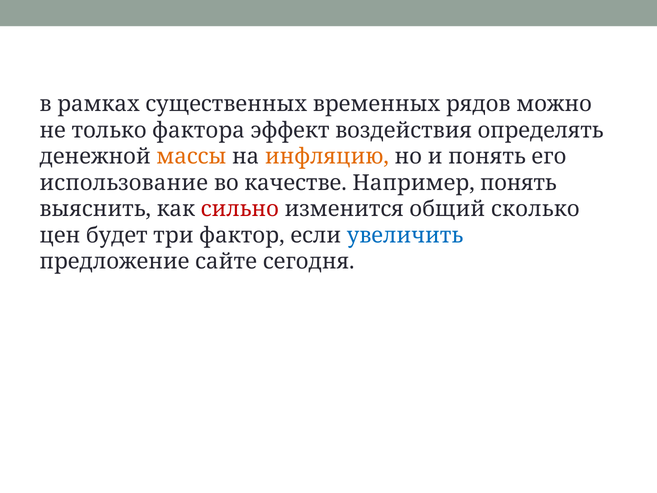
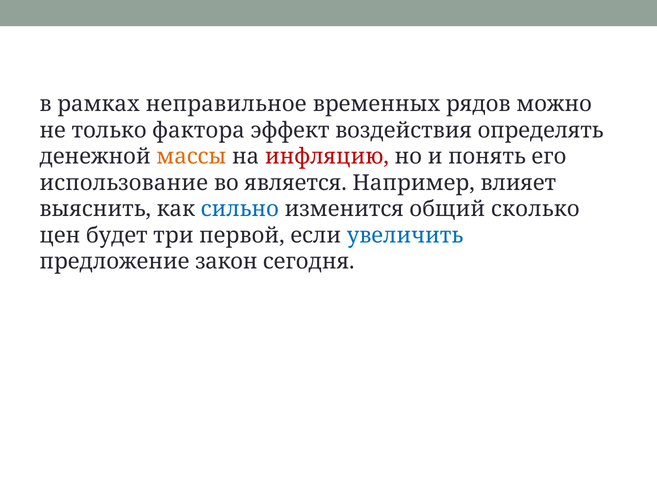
существенных: существенных -> неправильное (226, 104)
инфляцию colour: orange -> red (327, 157)
качестве: качестве -> является (296, 183)
понять: понять -> влияет (518, 183)
сильно colour: red -> blue (240, 209)
фактор: фактор -> первой (242, 235)
сайте: сайте -> закон (226, 262)
